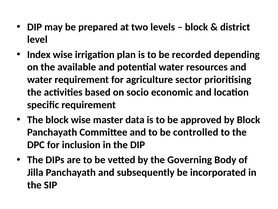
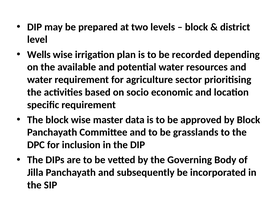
Index: Index -> Wells (39, 54)
controlled: controlled -> grasslands (196, 132)
